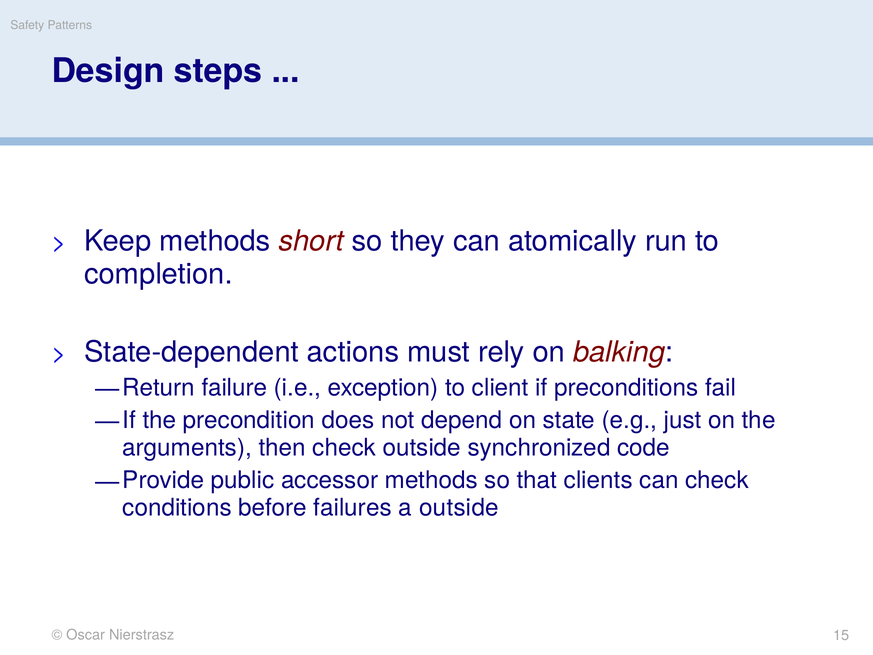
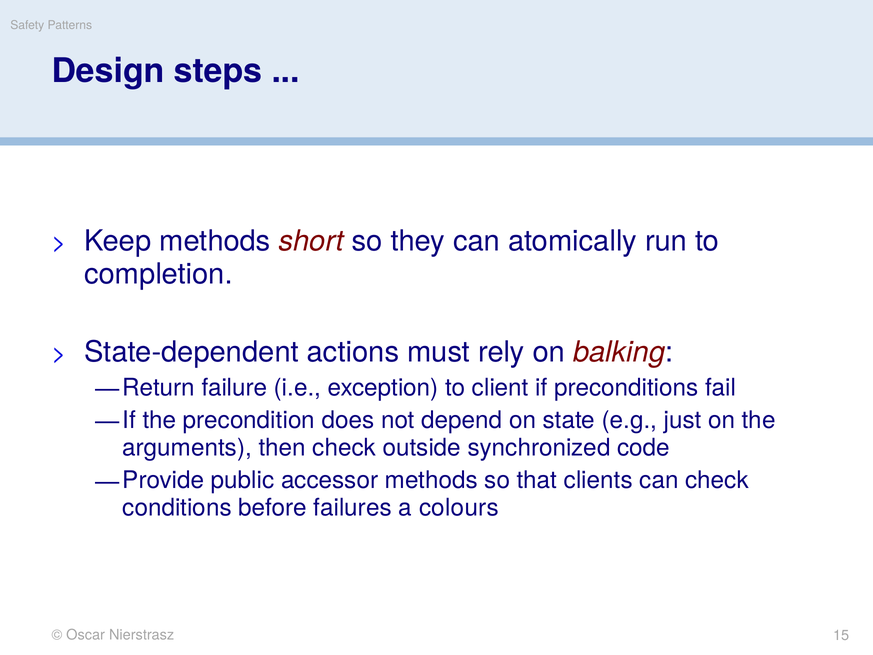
a outside: outside -> colours (459, 508)
